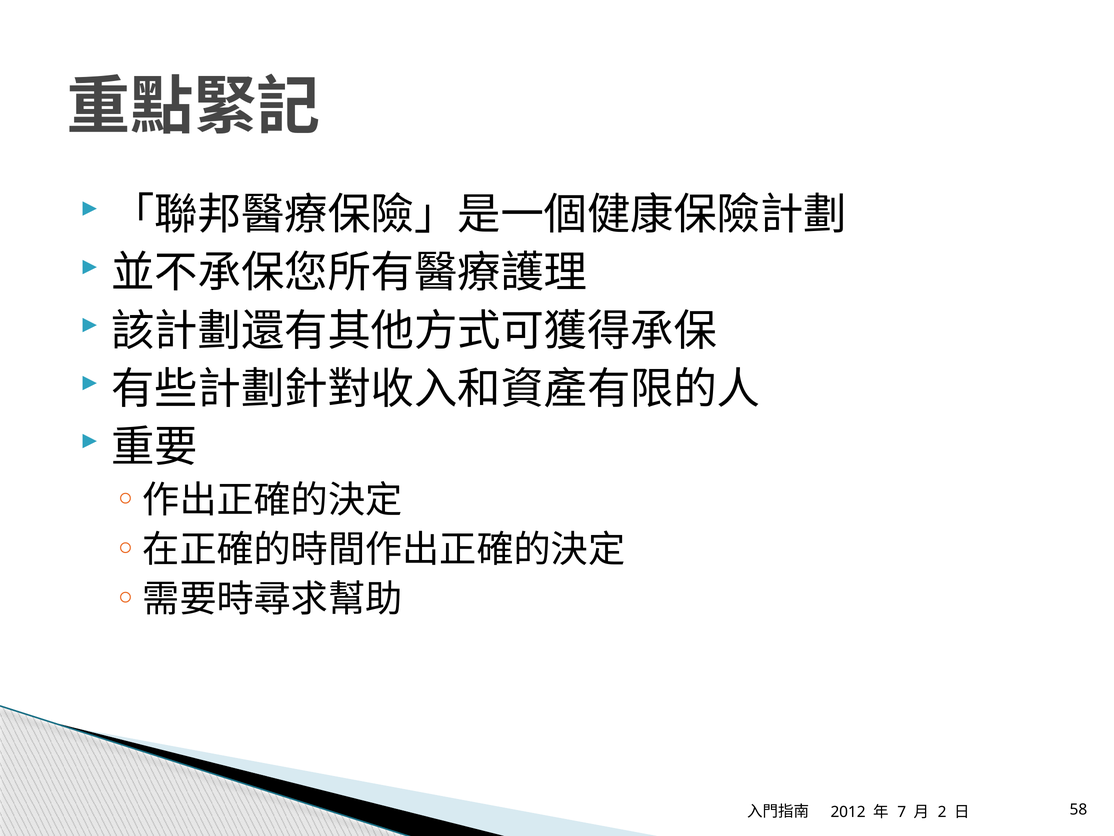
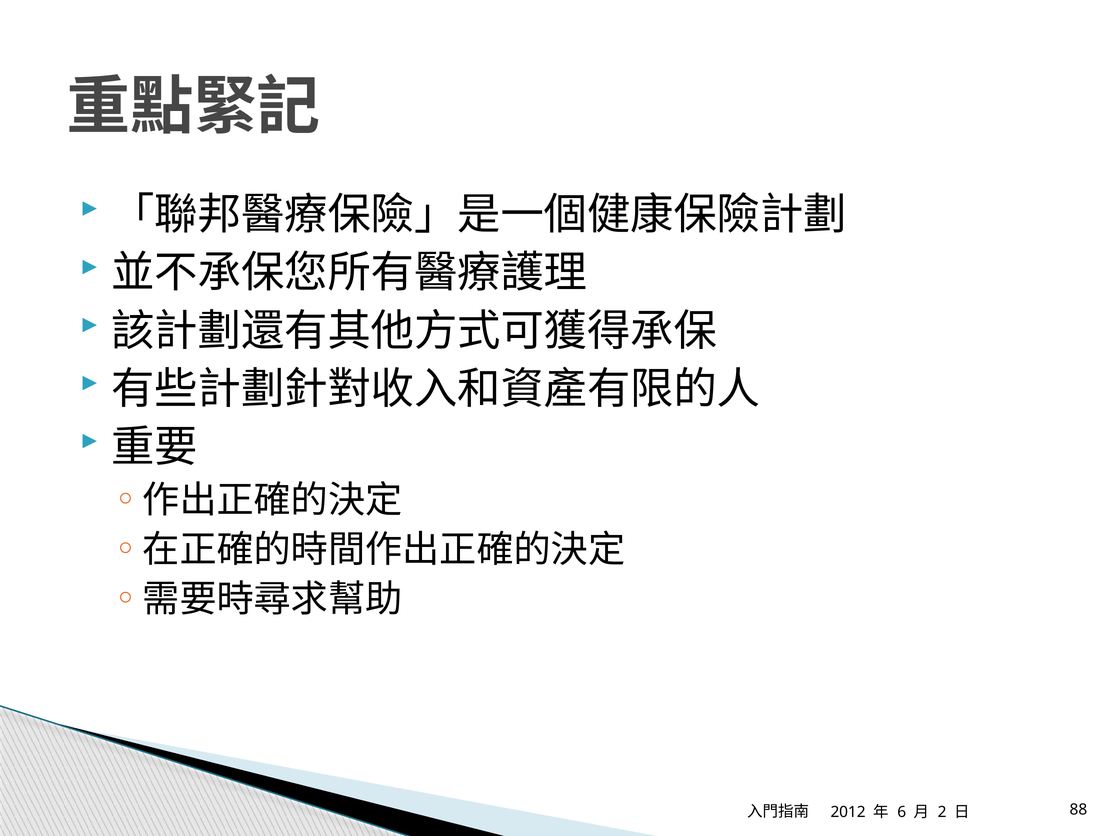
58: 58 -> 88 (1078, 809)
7: 7 -> 6 (902, 811)
